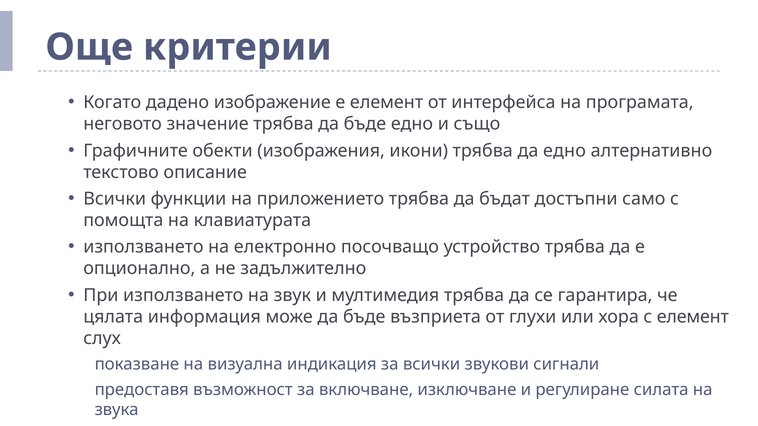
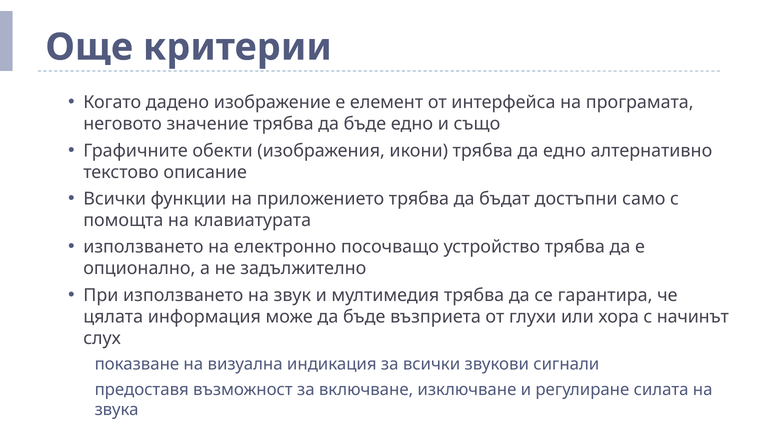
с елемент: елемент -> начинът (693, 317)
